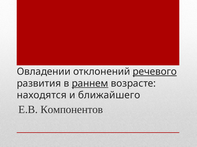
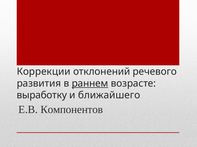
Овладении: Овладении -> Коррекции (44, 72)
речевого underline: present -> none (155, 72)
находятся: находятся -> выработку (42, 96)
